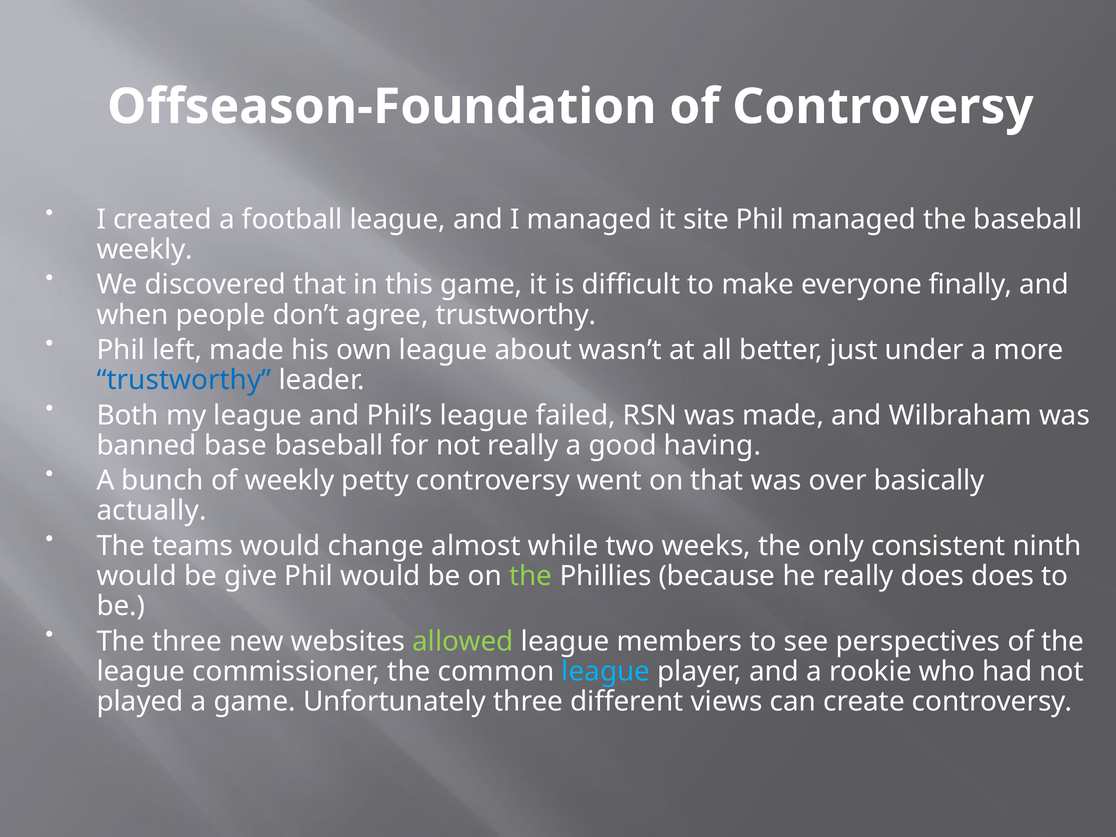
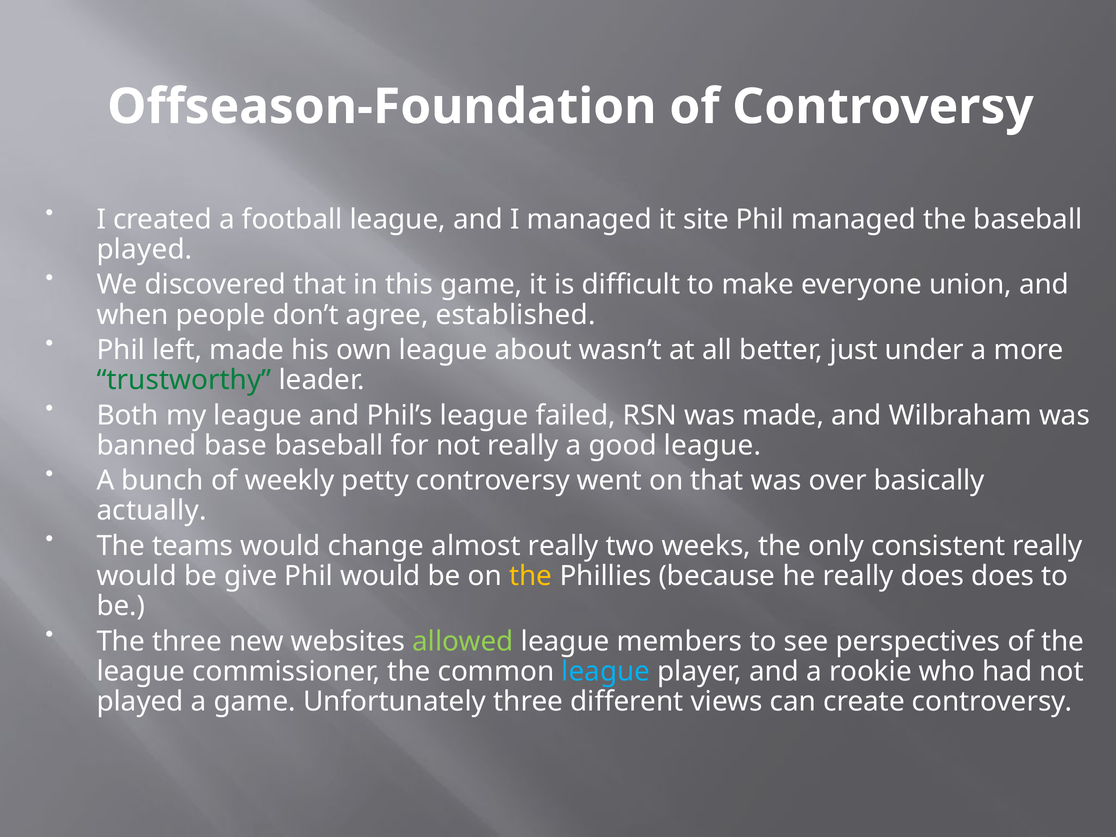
weekly: weekly -> played (144, 250)
finally: finally -> union (970, 285)
agree trustworthy: trustworthy -> established (516, 315)
trustworthy colour: blue -> green (184, 380)
good having: having -> league (712, 445)
almost while: while -> really (563, 546)
consistent ninth: ninth -> really (1047, 546)
the colour: light green -> yellow (531, 576)
